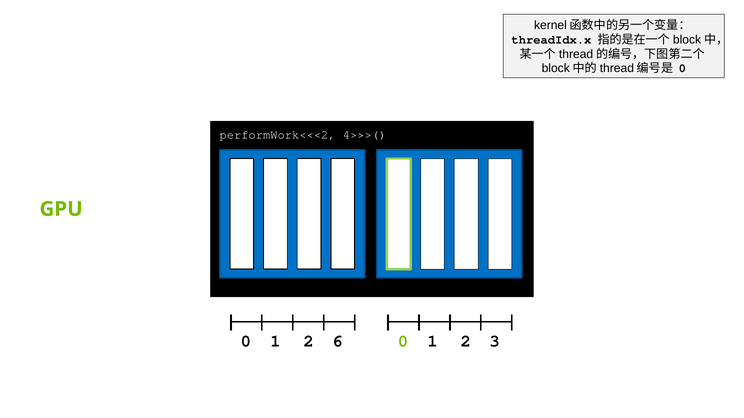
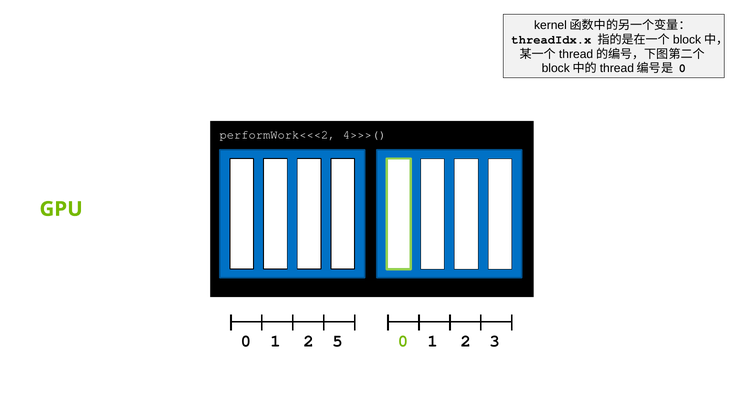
6: 6 -> 5 (337, 342)
